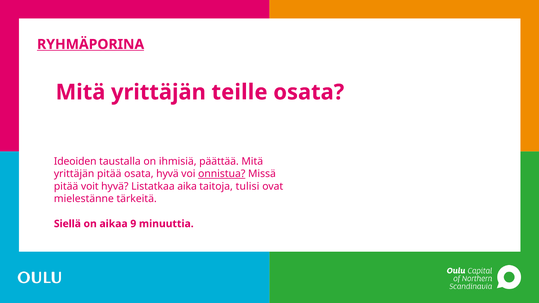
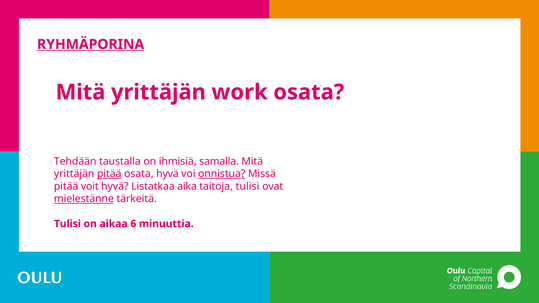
teille: teille -> work (240, 92)
Ideoiden: Ideoiden -> Tehdään (75, 161)
päättää: päättää -> samalla (219, 161)
pitää underline: none -> present (109, 174)
mielestänne underline: none -> present (84, 199)
Siellä: Siellä -> Tulisi (67, 224)
9: 9 -> 6 (133, 224)
